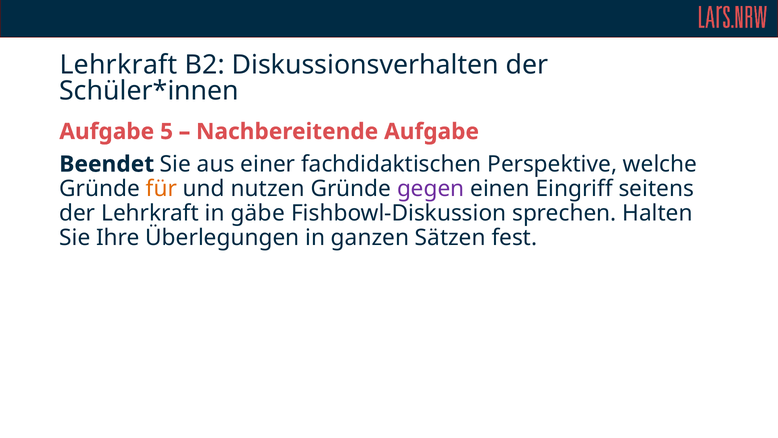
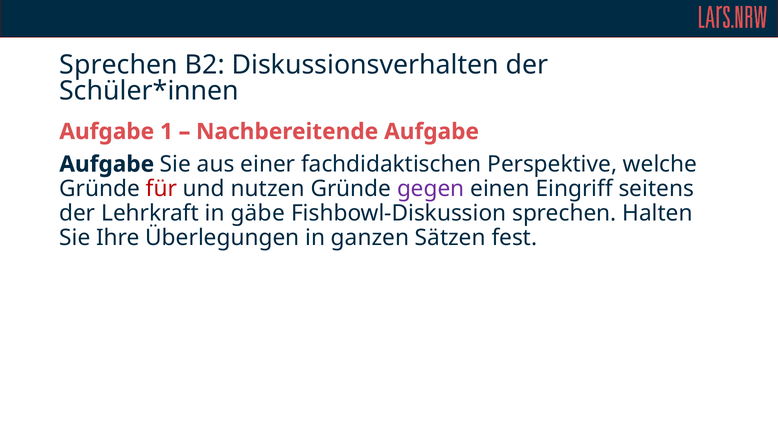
Lehrkraft: Lehrkraft -> Sprechen (119, 65)
5: 5 -> 1 (167, 131)
Beendet: Beendet -> Aufgabe (107, 164)
für colour: orange -> red (161, 189)
